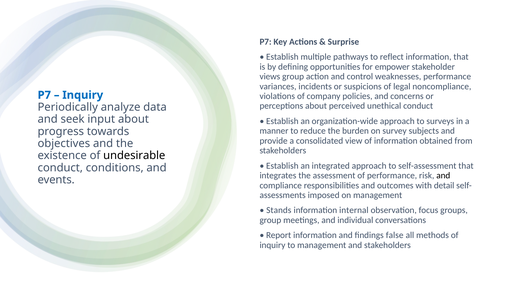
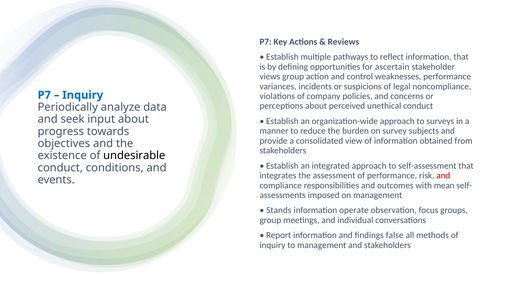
Surprise: Surprise -> Reviews (343, 42)
empower: empower -> ascertain (392, 67)
and colour: black -> red (443, 176)
detail: detail -> mean (444, 185)
internal: internal -> operate (354, 210)
